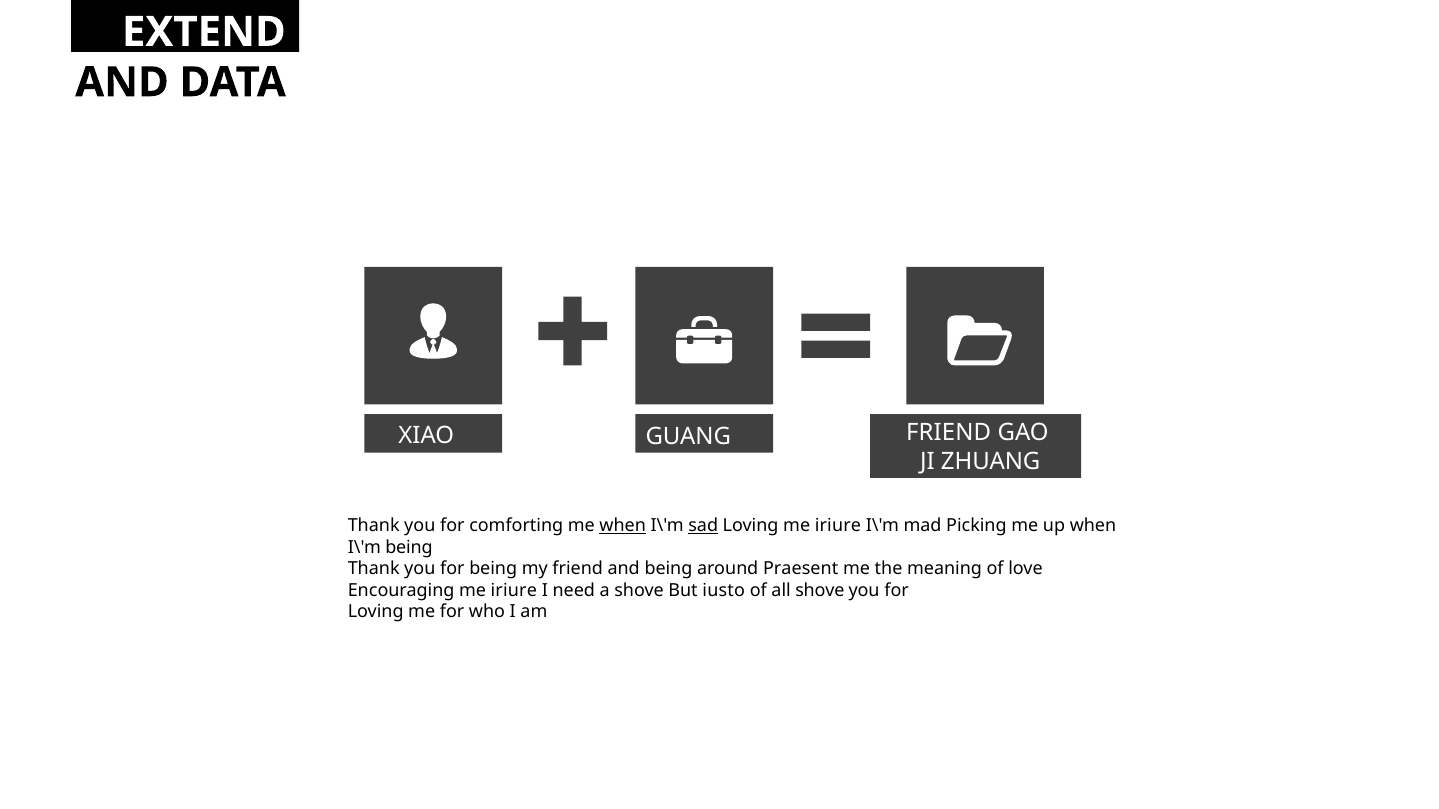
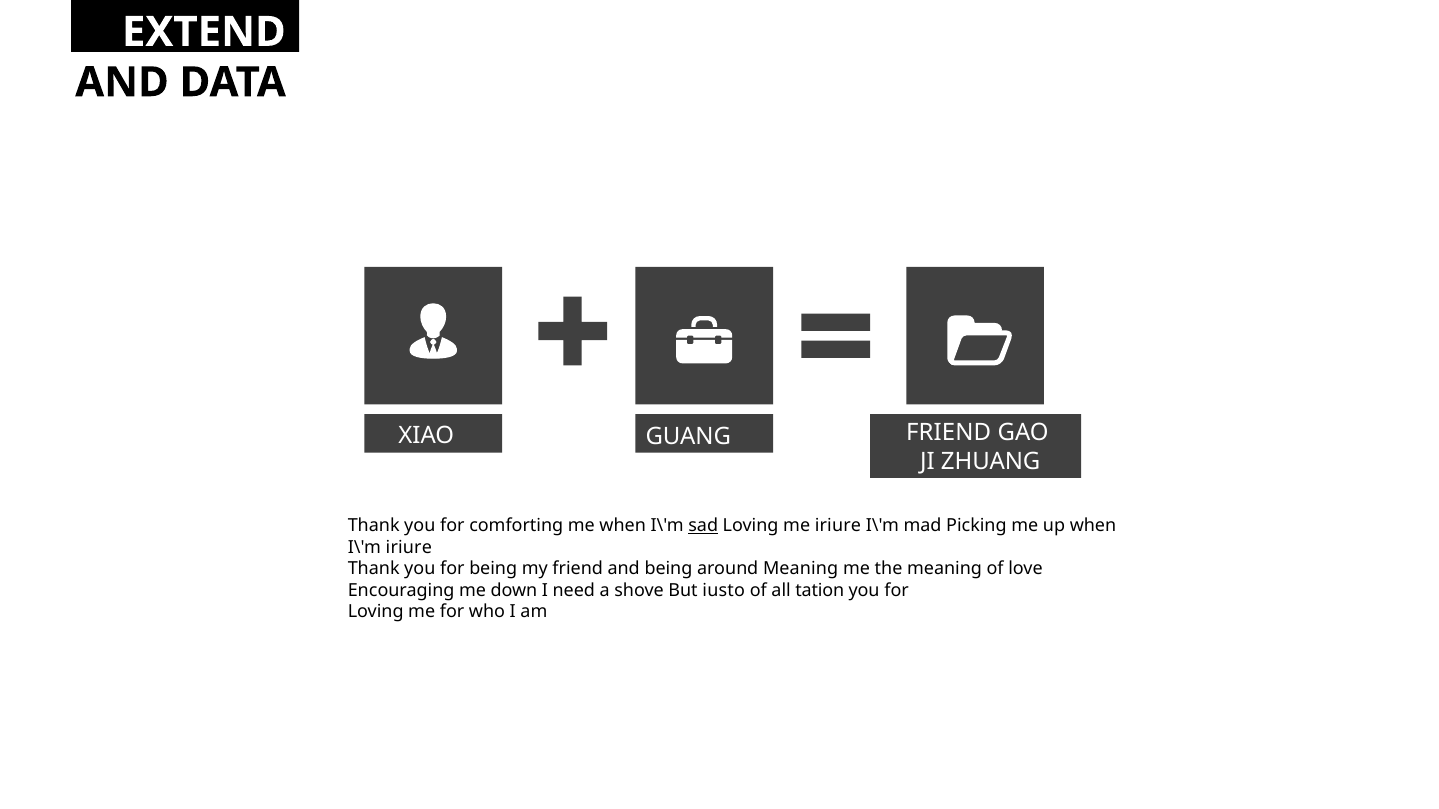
when underline: present -> none (623, 526)
I\'m being: being -> iriure (409, 548)
around Praesent: Praesent -> Meaning (801, 569)
Encouraging me iriure: iriure -> down (514, 591)
all shove: shove -> tation (820, 591)
